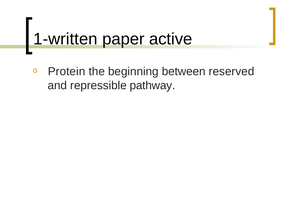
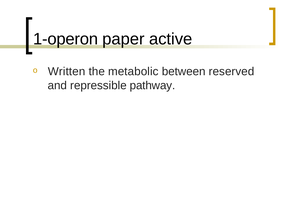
1-written: 1-written -> 1-operon (66, 39)
Protein: Protein -> Written (67, 71)
beginning: beginning -> metabolic (133, 71)
